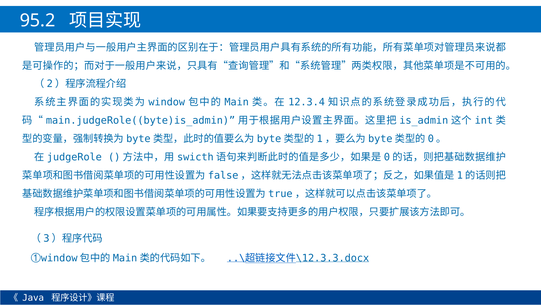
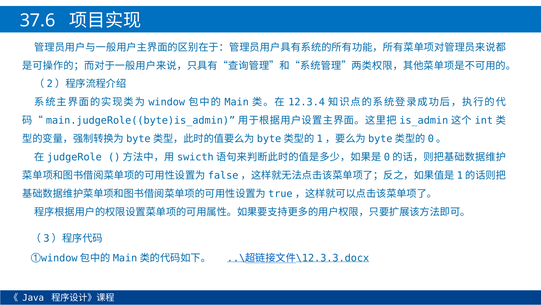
95.2: 95.2 -> 37.6 (38, 20)
